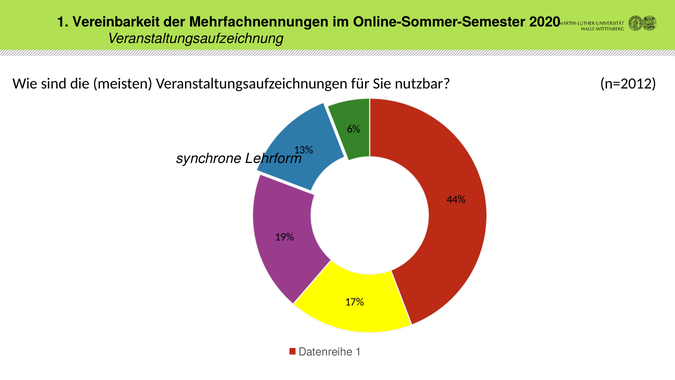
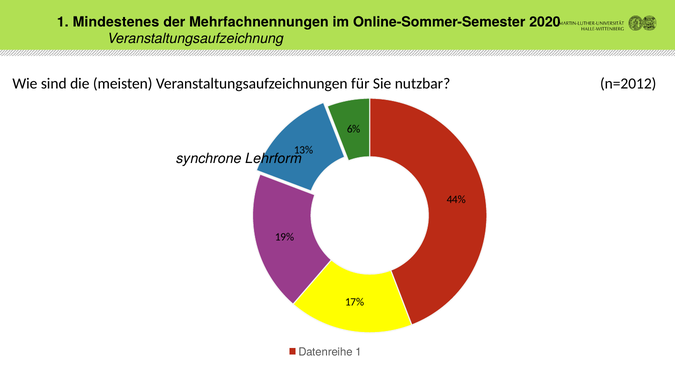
Vereinbarkeit: Vereinbarkeit -> Mindestenes (116, 22)
